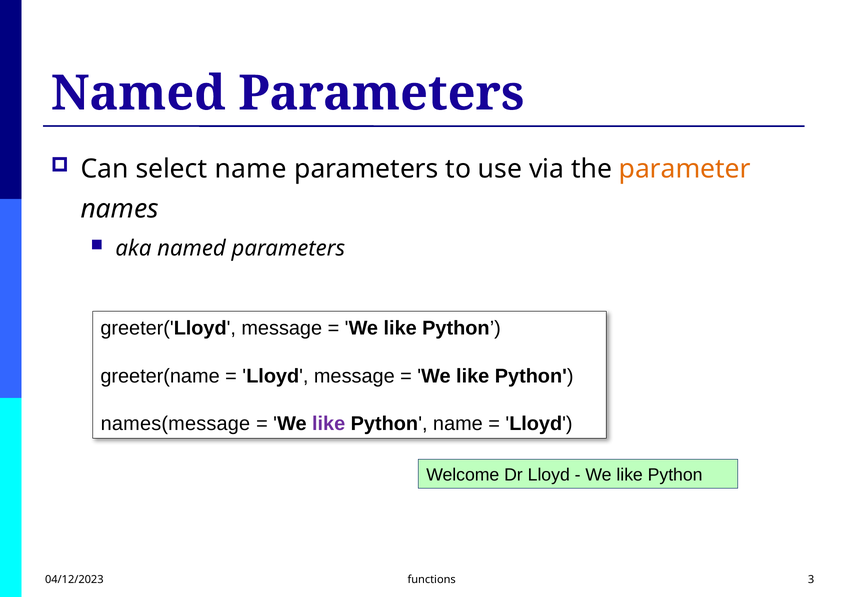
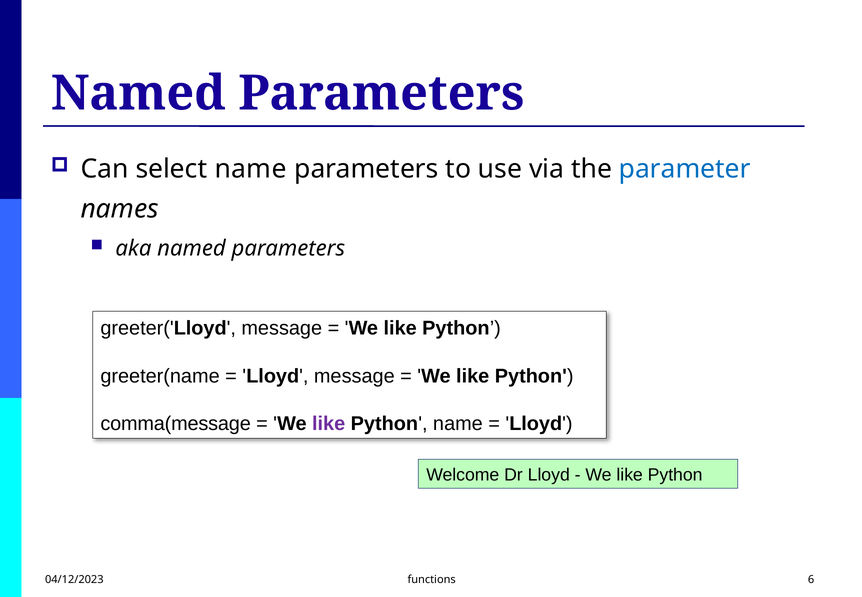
parameter colour: orange -> blue (685, 169)
names(message: names(message -> comma(message (176, 424)
3: 3 -> 6 (811, 579)
